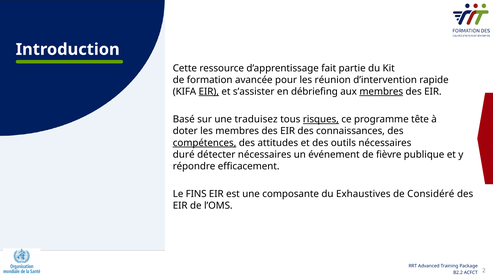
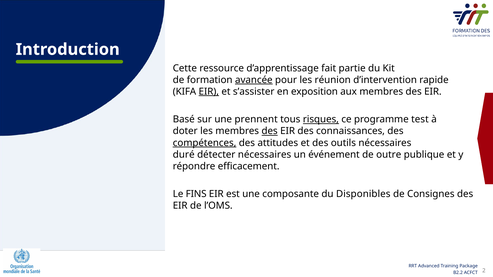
avancée underline: none -> present (254, 80)
débriefing: débriefing -> exposition (314, 92)
membres underline: present -> none (381, 92)
traduisez: traduisez -> prennent (256, 120)
tête: tête -> test (420, 120)
des underline: none -> present (270, 131)
fièvre: fièvre -> outre (389, 155)
Exhaustives: Exhaustives -> Disponibles (363, 194)
Considéré: Considéré -> Consignes (431, 194)
